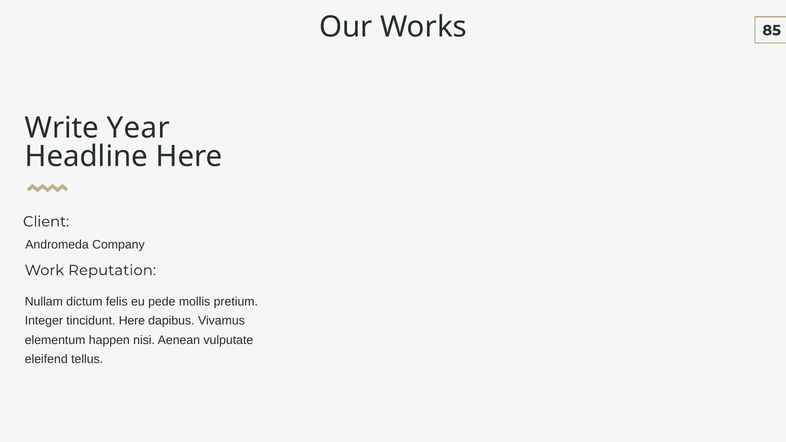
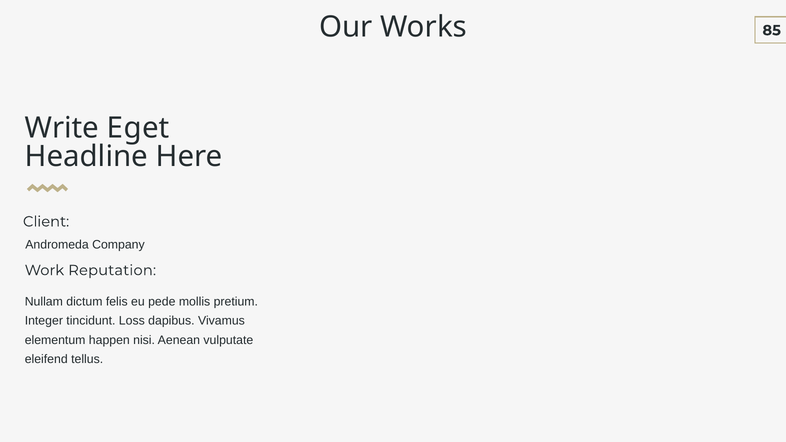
Year: Year -> Eget (138, 128)
tincidunt Here: Here -> Loss (132, 321)
